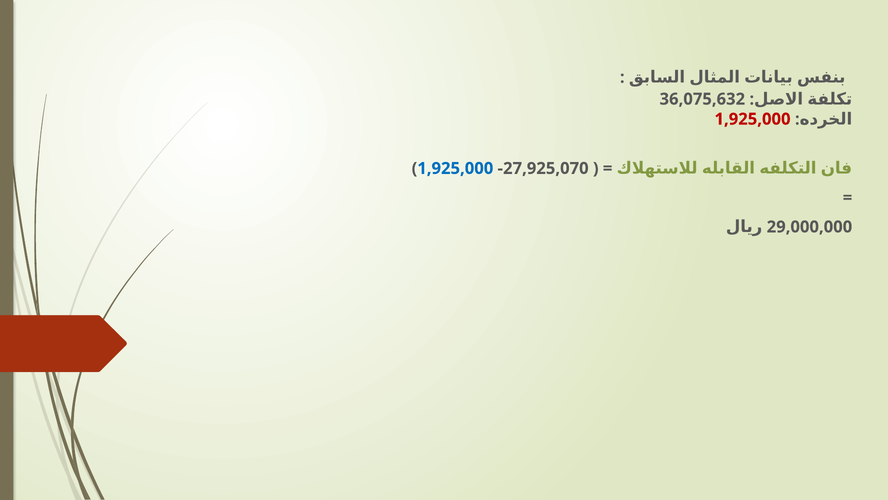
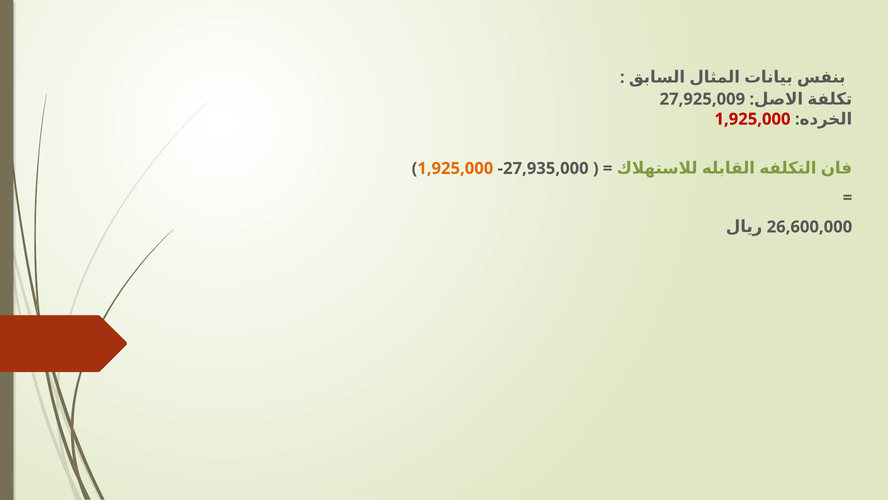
36,075,632: 36,075,632 -> 27,925,009 (702, 99)
1,925,000 colour: blue -> orange (455, 168)
27,925,070: 27,925,070 -> 27,935,000 (546, 168)
29,000,000: 29,000,000 -> 26,600,000 (809, 227)
